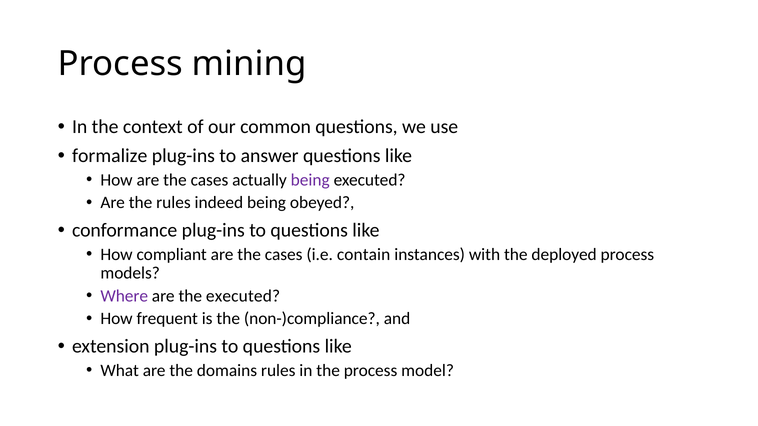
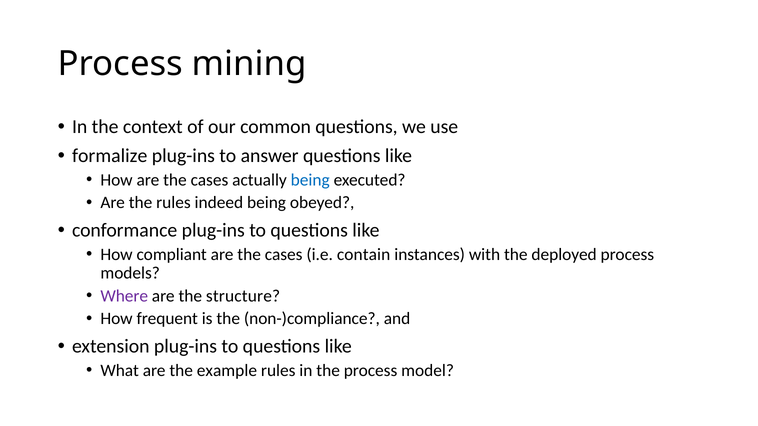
being colour: purple -> blue (310, 180)
the executed: executed -> structure (243, 296)
domains: domains -> example (227, 371)
